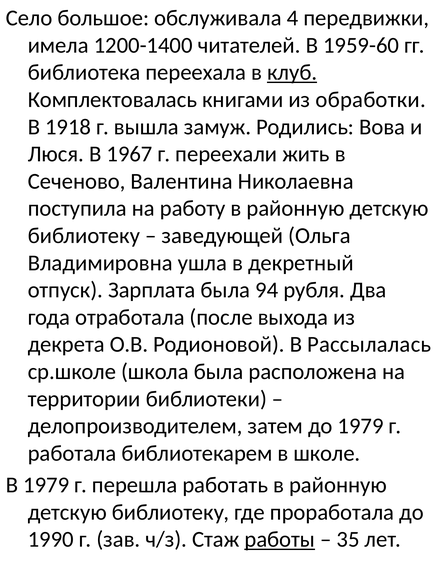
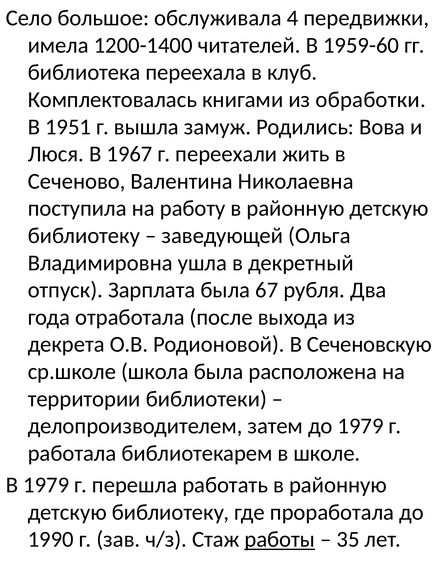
клуб underline: present -> none (292, 72)
1918: 1918 -> 1951 (68, 127)
94: 94 -> 67 (267, 290)
Рассылалась: Рассылалась -> Сеченовскую (369, 344)
